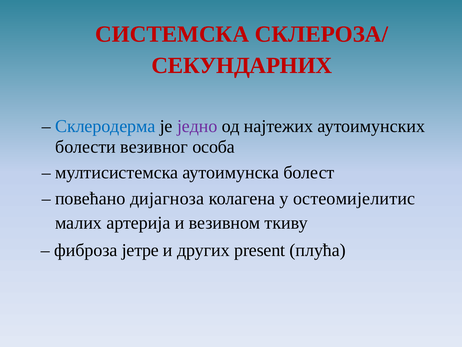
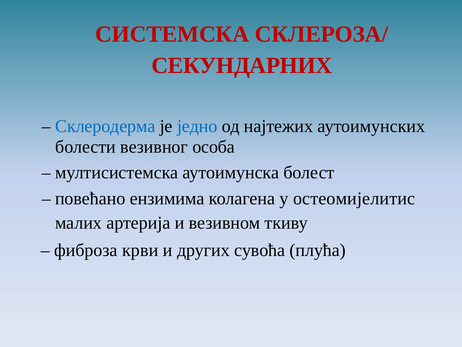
једно colour: purple -> blue (197, 126)
дијагноза: дијагноза -> ензимима (167, 198)
јетре: јетре -> крви (140, 250)
present: present -> сувоћа (260, 250)
